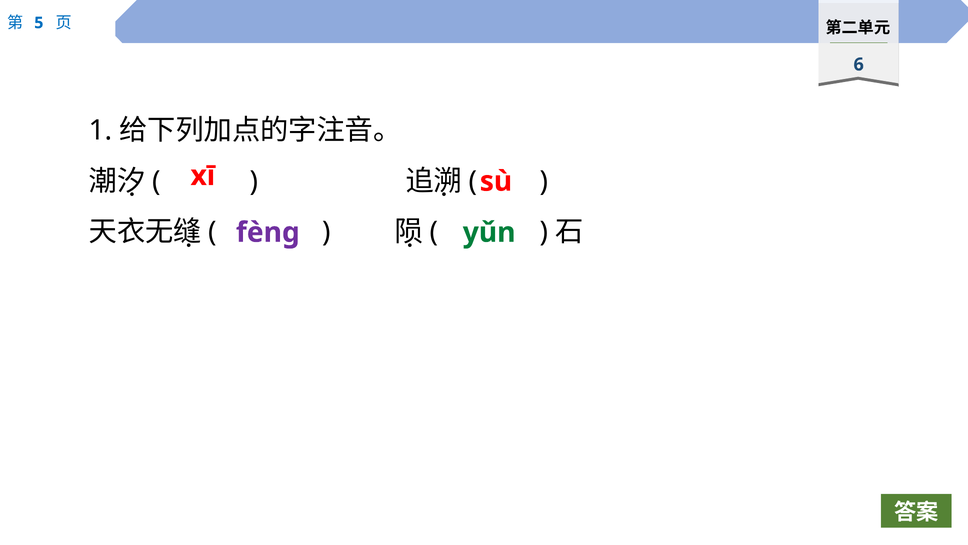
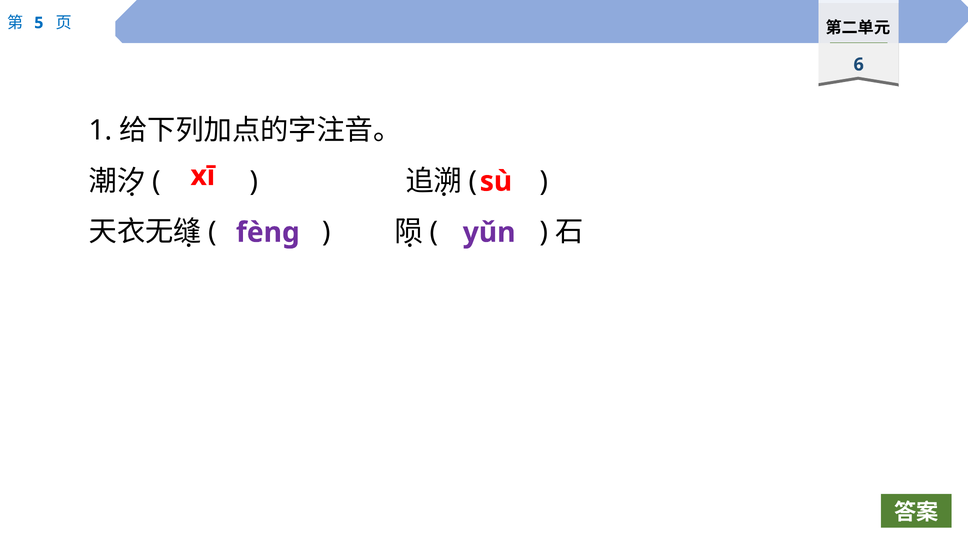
yǔn colour: green -> purple (489, 232)
